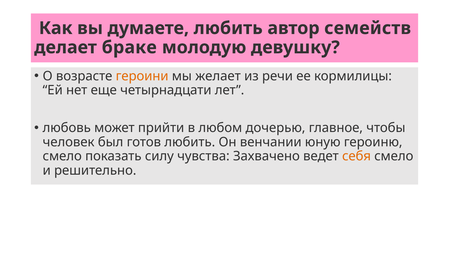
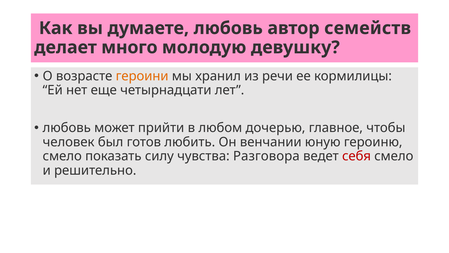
думаете любить: любить -> любовь (228, 28)
браке: браке -> много (129, 47)
желает: желает -> хранил (218, 76)
Захвачено: Захвачено -> Разговора (266, 156)
себя colour: orange -> red (357, 156)
